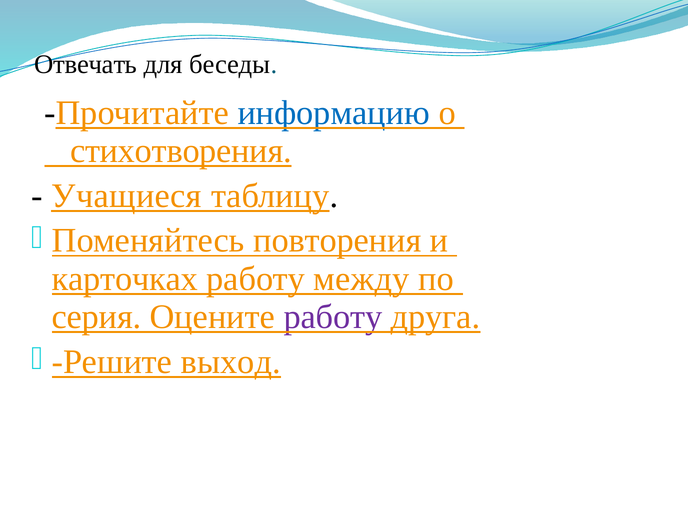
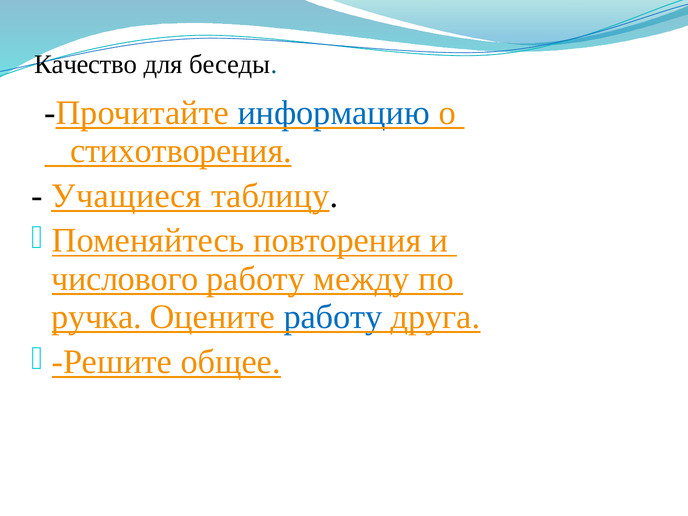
Отвечать: Отвечать -> Качество (86, 65)
карточках: карточках -> числового (125, 279)
серия: серия -> ручка (97, 317)
работу colour: purple -> blue (333, 317)
выход: выход -> общее (231, 362)
